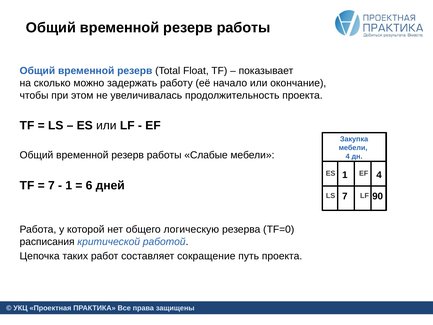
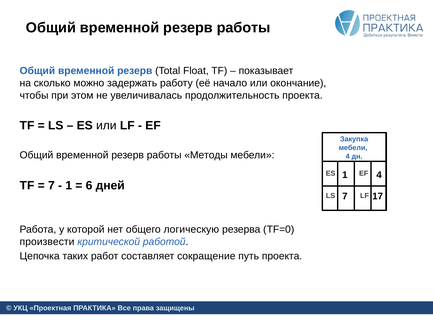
Слабые: Слабые -> Методы (206, 155)
90: 90 -> 17 (378, 196)
расписания: расписания -> произвести (47, 241)
